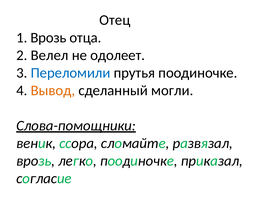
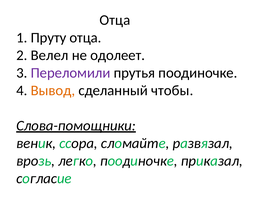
Отец: Отец -> Отца (115, 20)
1 Врозь: Врозь -> Пруту (48, 38)
Переломили colour: blue -> purple (71, 73)
могли: могли -> чтобы (172, 91)
